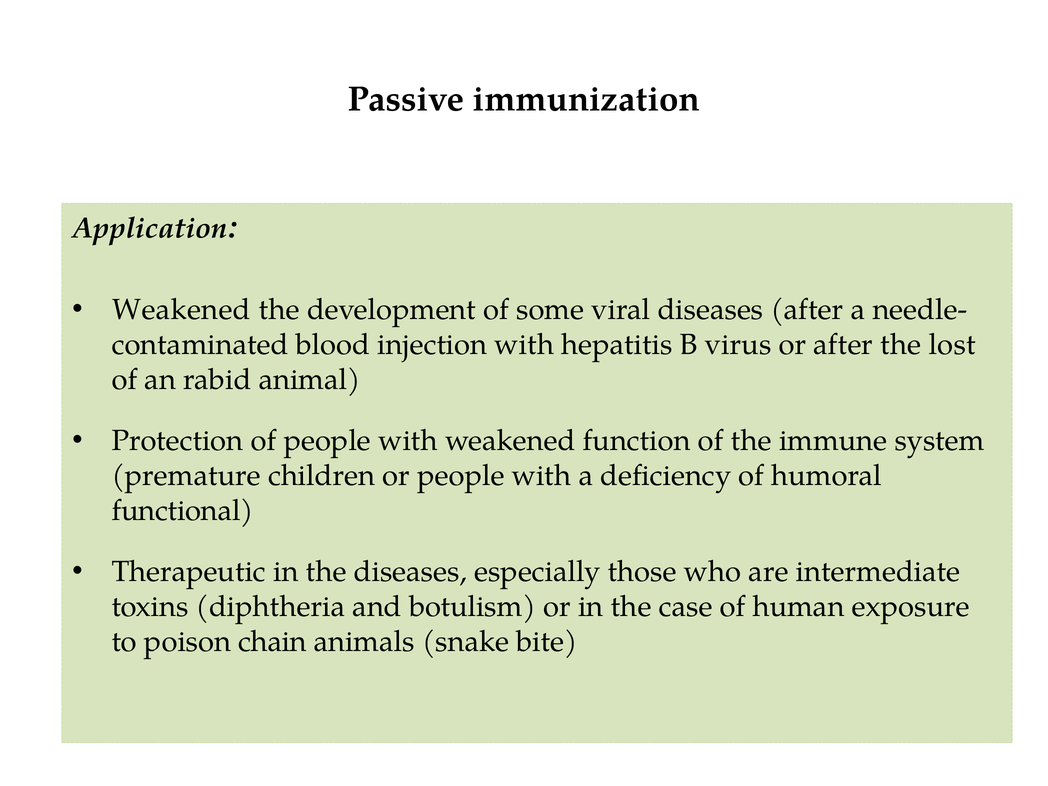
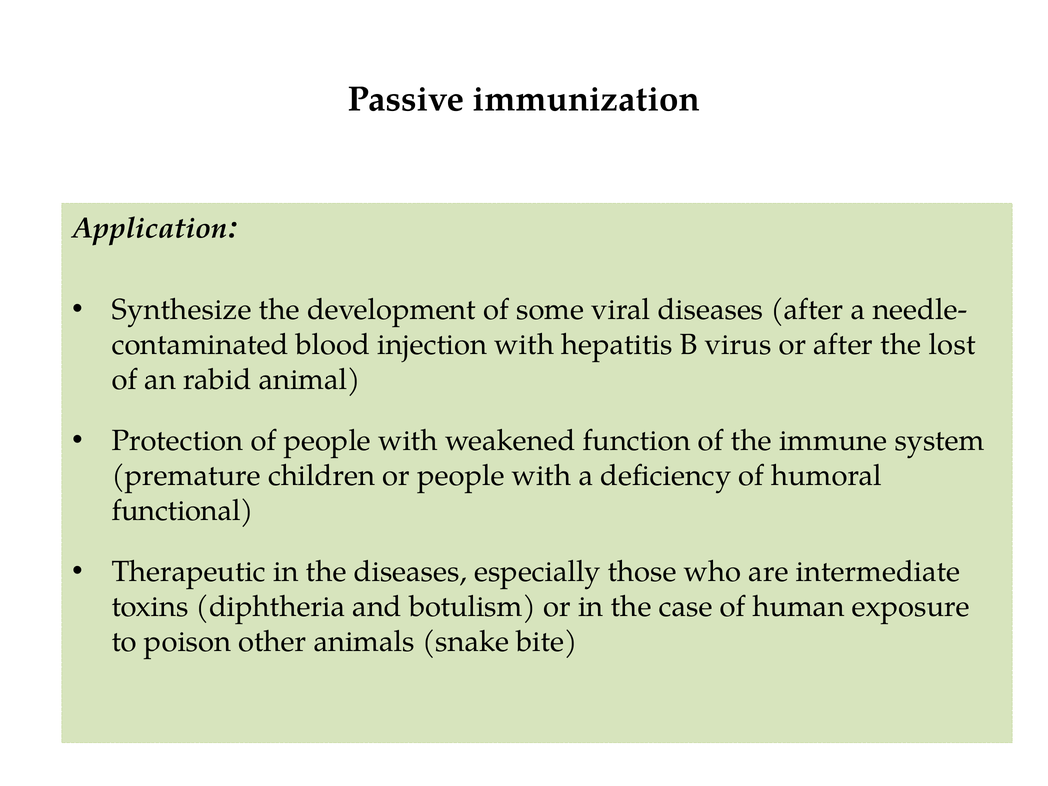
Weakened: Weakened -> Synthesize (182, 310)
chain: chain -> other (272, 642)
